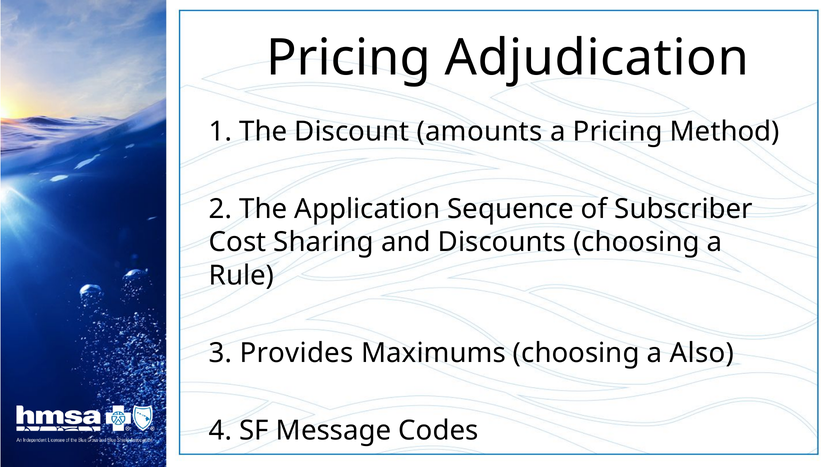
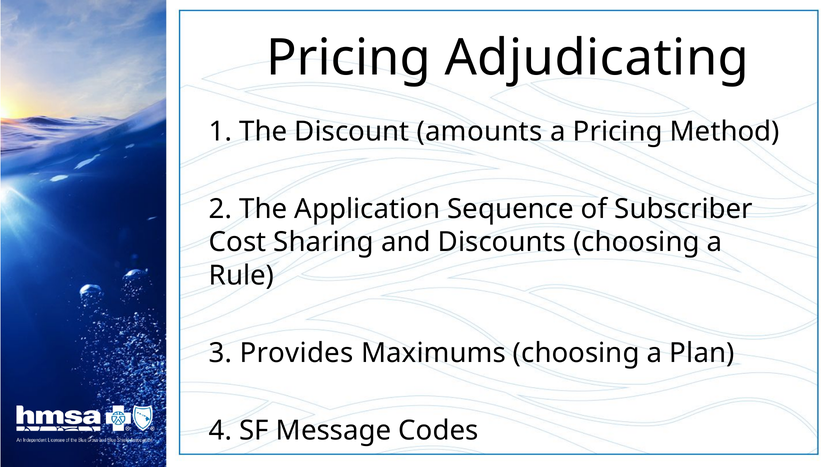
Adjudication: Adjudication -> Adjudicating (597, 58)
Also: Also -> Plan (702, 353)
